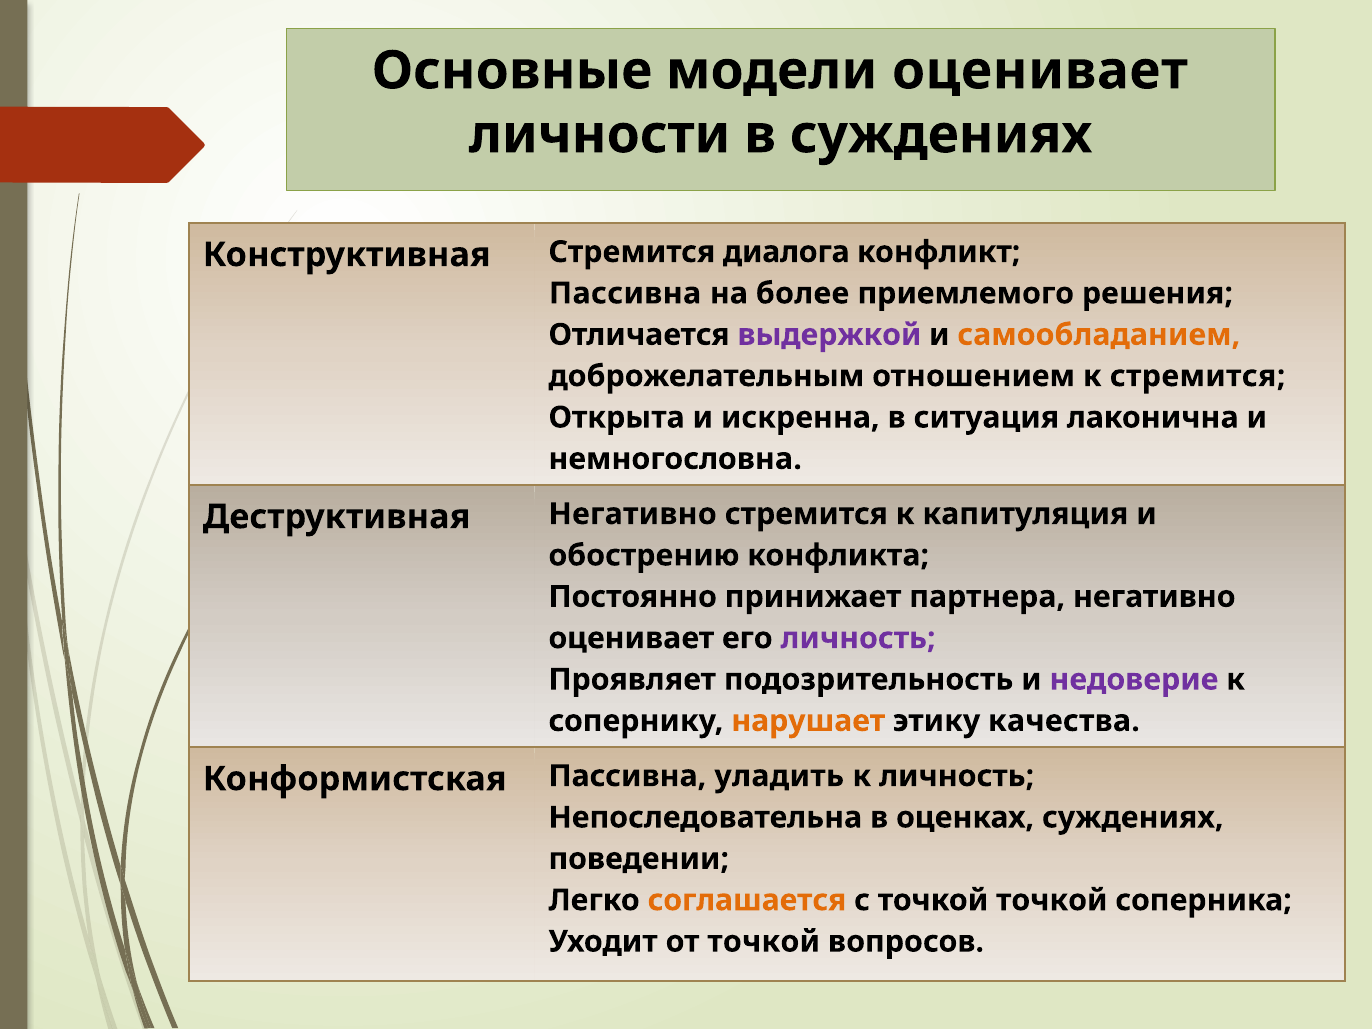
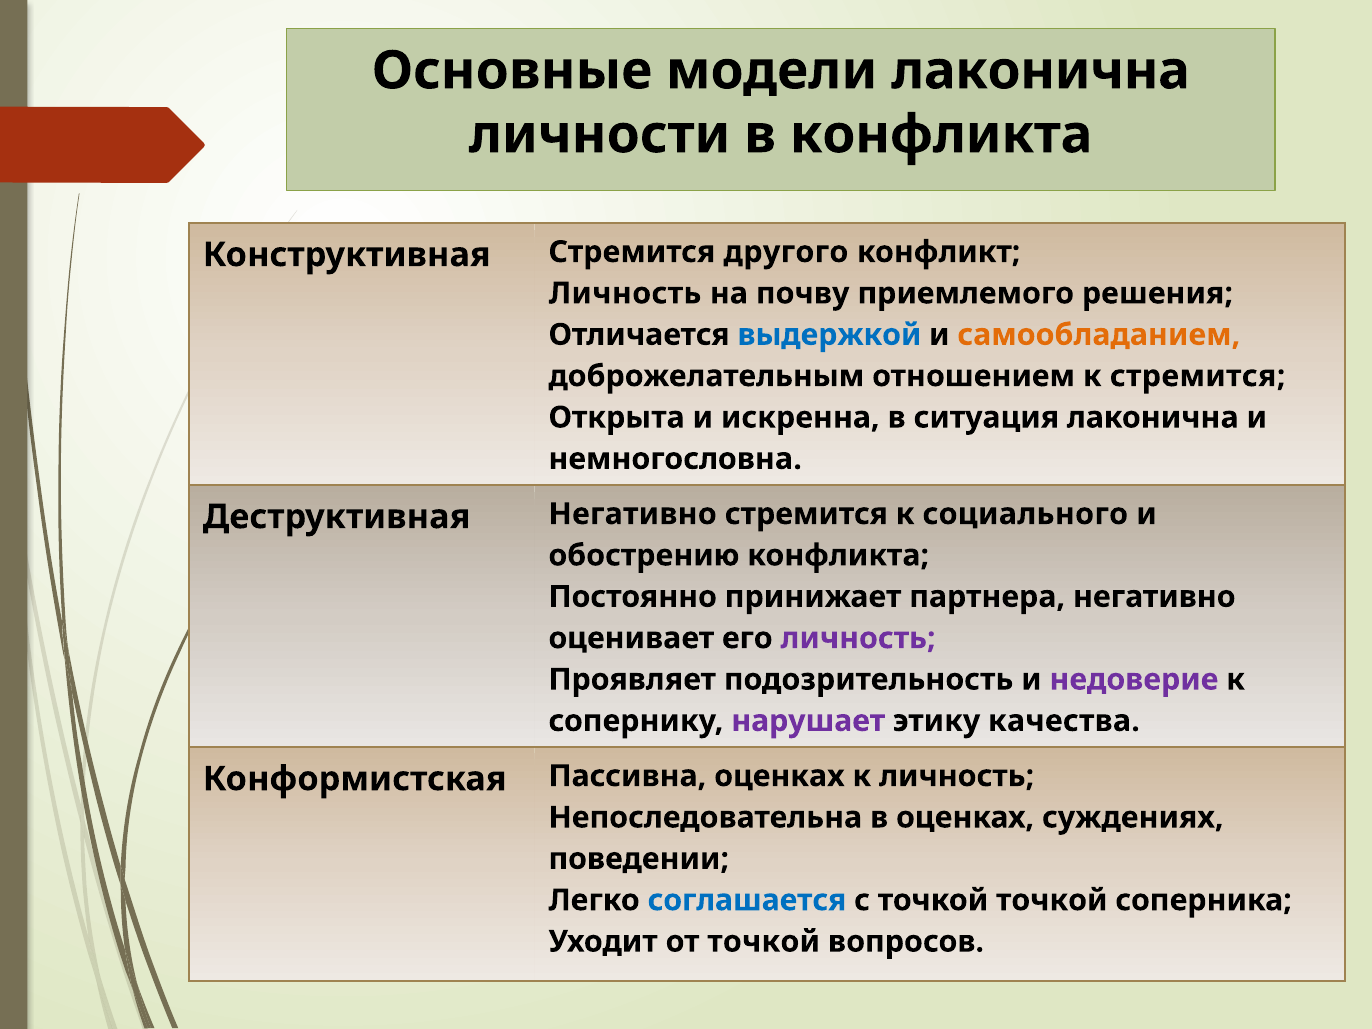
модели оценивает: оценивает -> лаконична (1040, 71)
в суждениях: суждениях -> конфликта (941, 135)
диалога: диалога -> другого (786, 252)
Пассивна: Пассивна -> Личность (625, 293)
более: более -> почву (803, 293)
выдержкой colour: purple -> blue (829, 335)
капитуляция: капитуляция -> социального (1025, 514)
нарушает colour: orange -> purple (808, 721)
Пассивна уладить: уладить -> оценках (779, 776)
соглашается colour: orange -> blue (747, 900)
